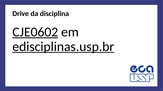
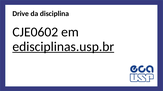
CJE0602 underline: present -> none (35, 32)
